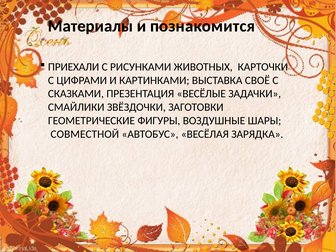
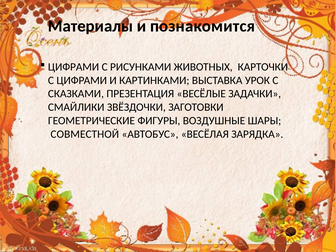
ПРИЕХАЛИ: ПРИЕХАЛИ -> ЦИФРАМИ (74, 67)
СВОЁ: СВОЁ -> УРОК (257, 80)
